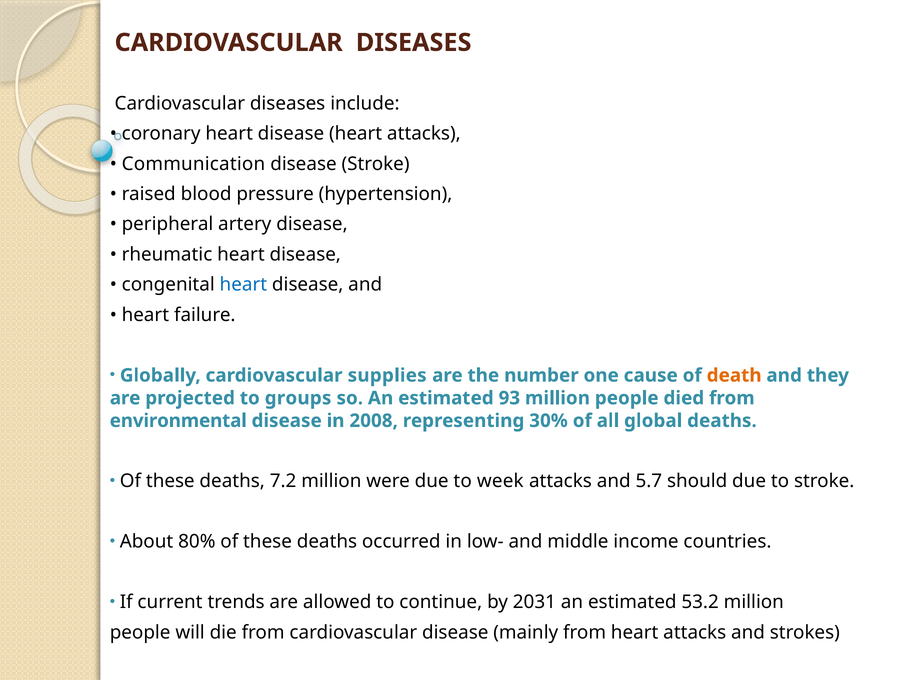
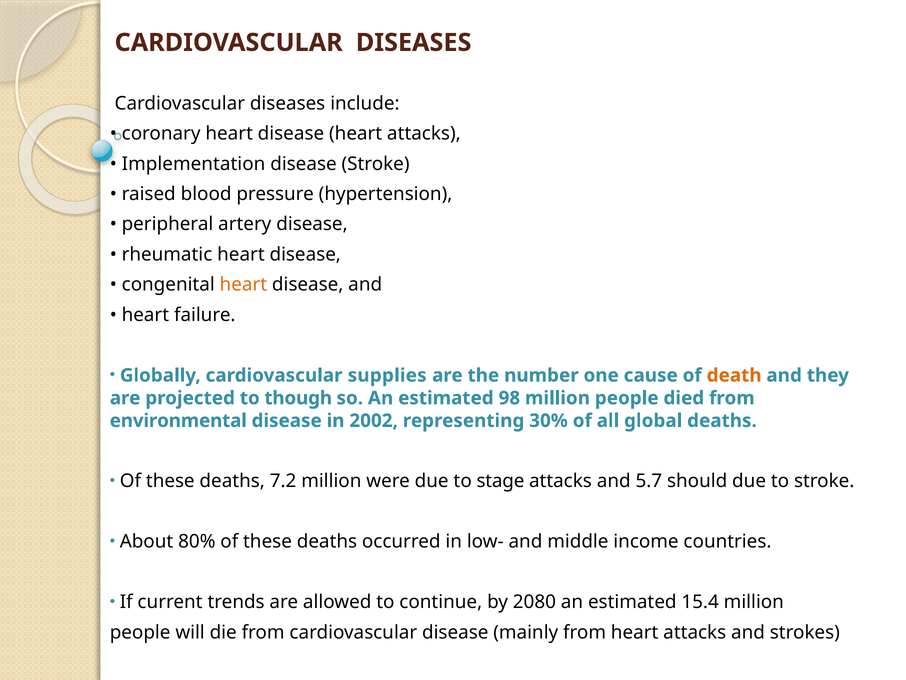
Communication: Communication -> Implementation (194, 164)
heart colour: blue -> orange (243, 285)
groups: groups -> though (298, 398)
93: 93 -> 98 (509, 398)
2008: 2008 -> 2002 (374, 420)
week: week -> stage (500, 481)
2031: 2031 -> 2080 (534, 602)
53.2: 53.2 -> 15.4 (700, 602)
